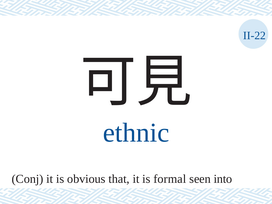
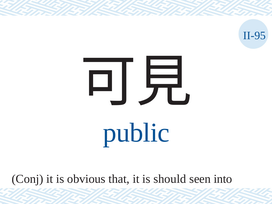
II-22: II-22 -> II-95 (254, 36)
ethnic: ethnic -> public (136, 133)
formal: formal -> should (170, 179)
